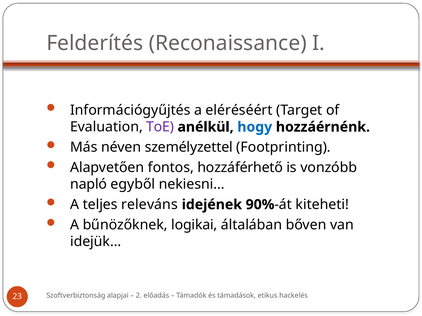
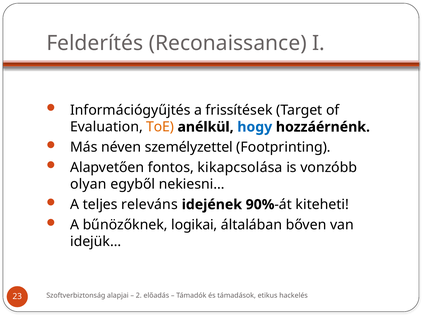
eléréséért: eléréséért -> frissítések (239, 110)
ToE colour: purple -> orange (160, 127)
hozzáférhető: hozzáférhető -> kikapcsolása (240, 168)
napló: napló -> olyan (88, 185)
